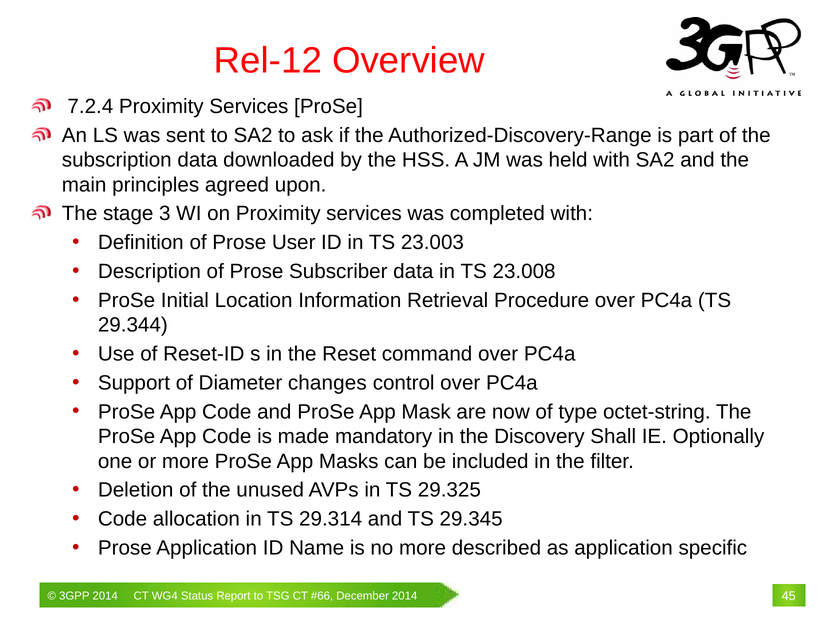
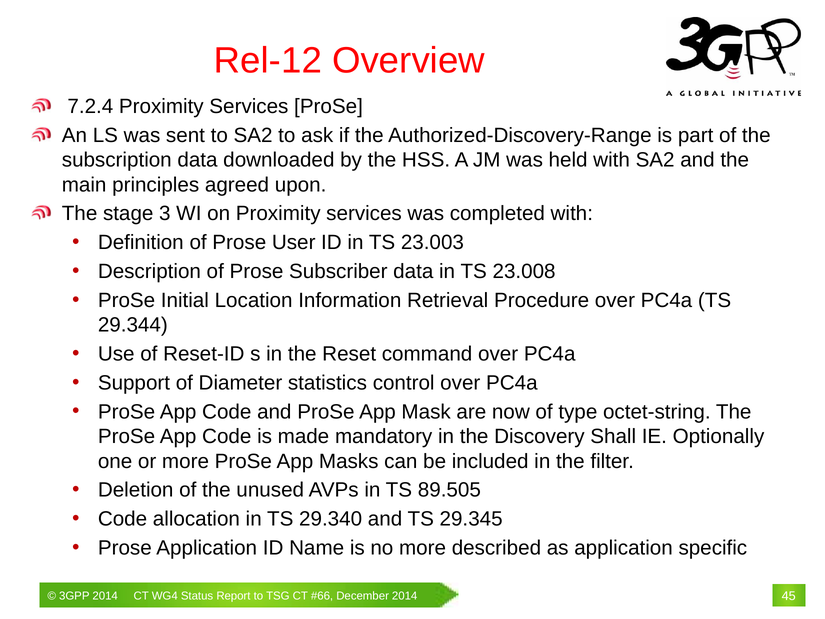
changes: changes -> statistics (327, 383)
29.325: 29.325 -> 89.505 (449, 490)
29.314: 29.314 -> 29.340 (331, 519)
